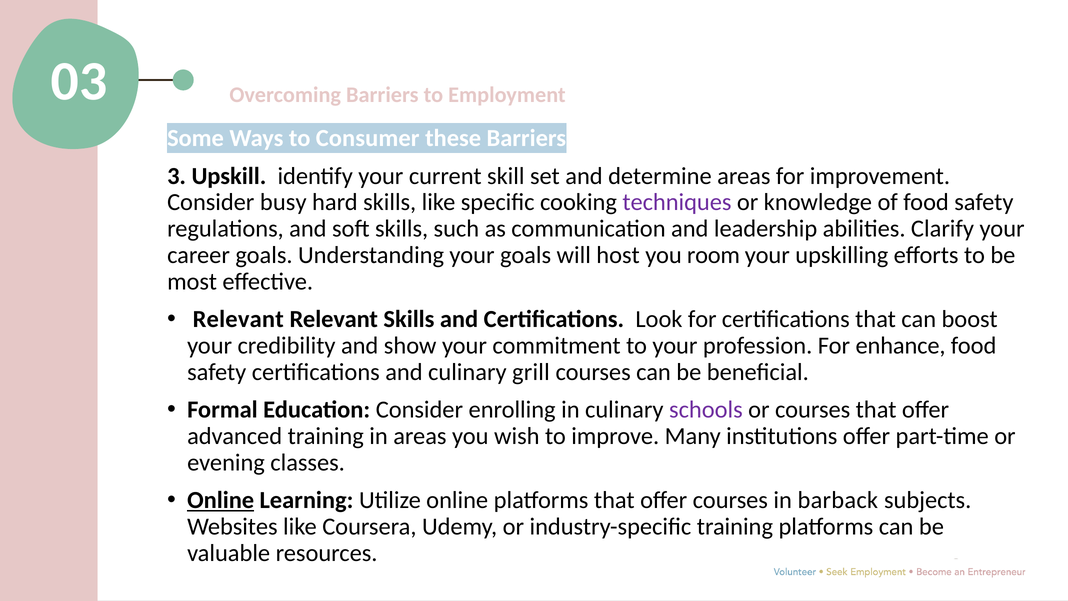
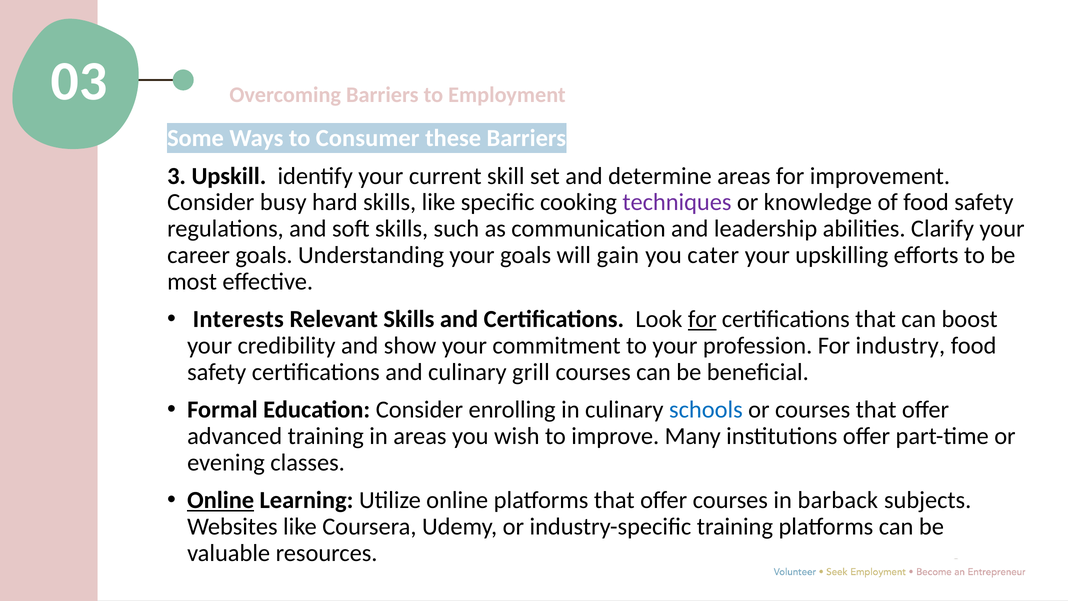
host: host -> gain (618, 255)
room: room -> cater (713, 255)
Relevant: Relevant -> Interests (238, 319)
for underline: none -> present (702, 319)
enhance: enhance -> industry (900, 346)
schools colour: purple -> blue (706, 410)
